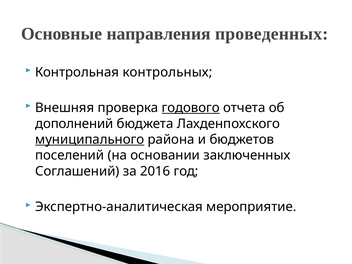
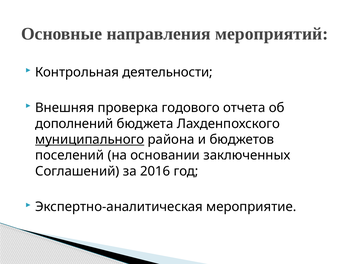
проведенных: проведенных -> мероприятий (272, 34)
контрольных: контрольных -> деятельности (168, 72)
годового underline: present -> none (191, 108)
